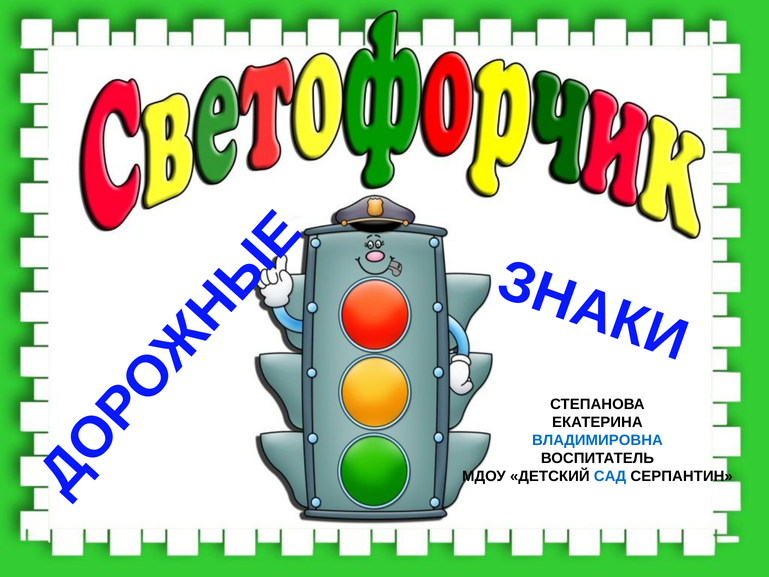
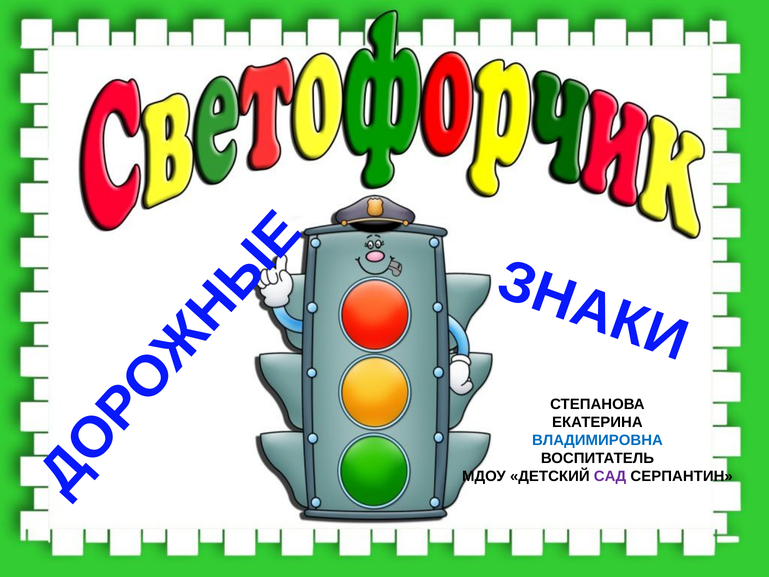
САД colour: blue -> purple (610, 476)
